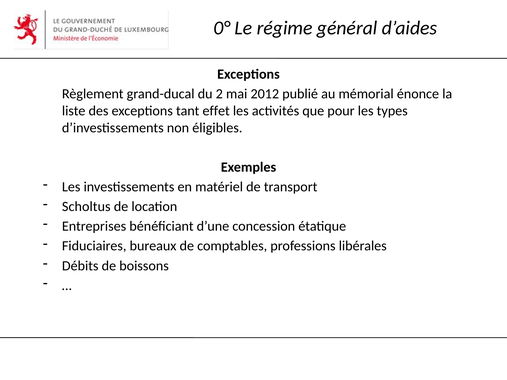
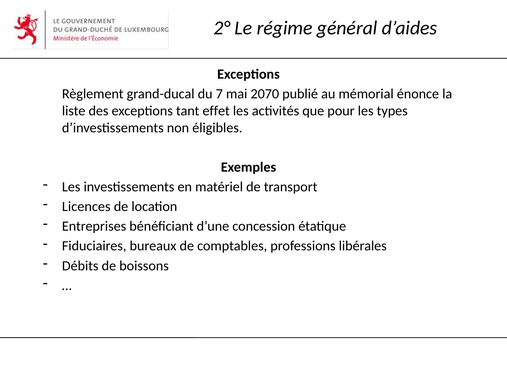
0°: 0° -> 2° (222, 28)
2: 2 -> 7 (219, 94)
2012: 2012 -> 2070 (265, 94)
Scholtus: Scholtus -> Licences (86, 207)
